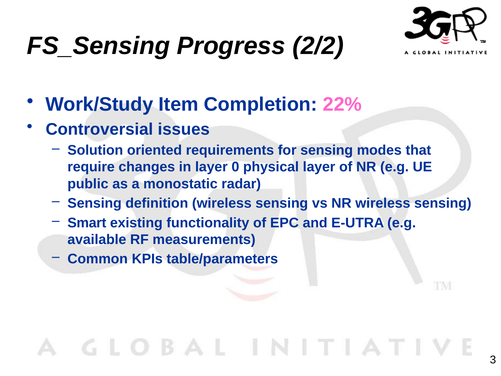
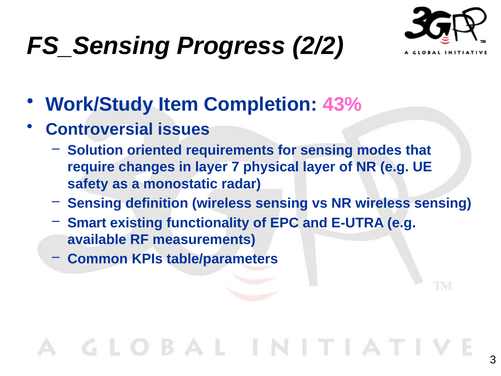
22%: 22% -> 43% (342, 104)
0: 0 -> 7 (235, 167)
public: public -> safety (88, 184)
